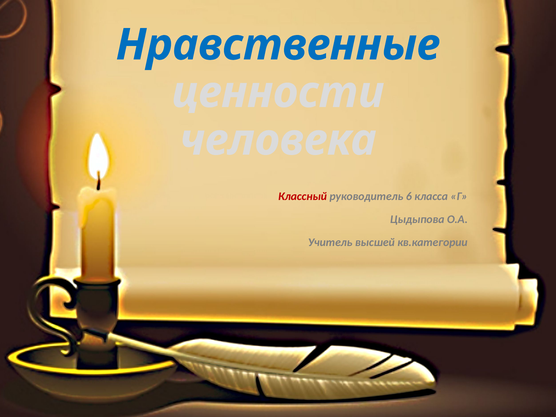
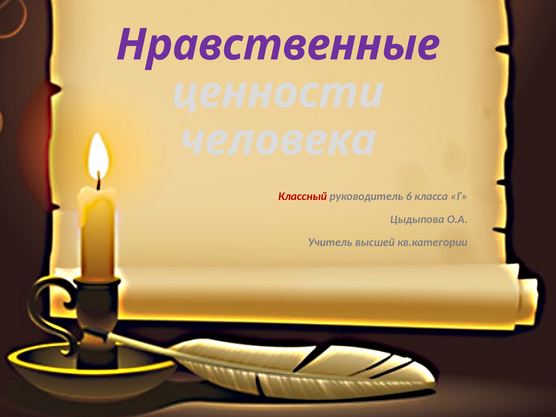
Нравственные colour: blue -> purple (278, 45)
